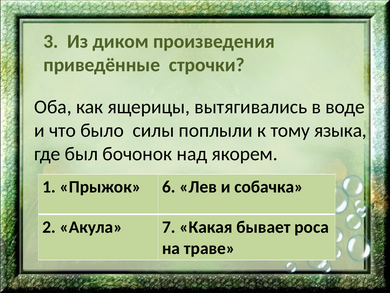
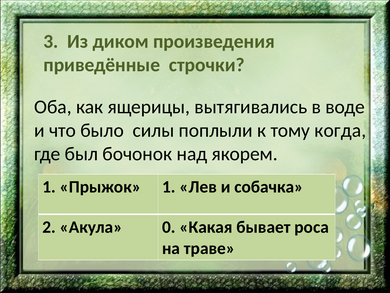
языка: языка -> когда (340, 130)
Прыжок 6: 6 -> 1 (169, 187)
7: 7 -> 0 (169, 227)
